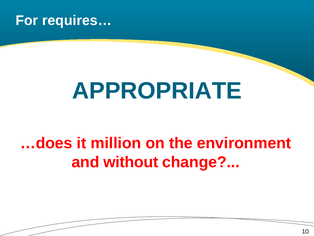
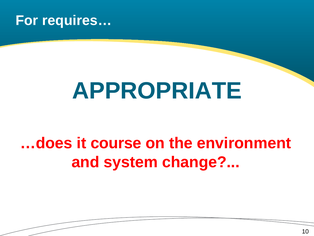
million: million -> course (116, 143)
without: without -> system (131, 162)
